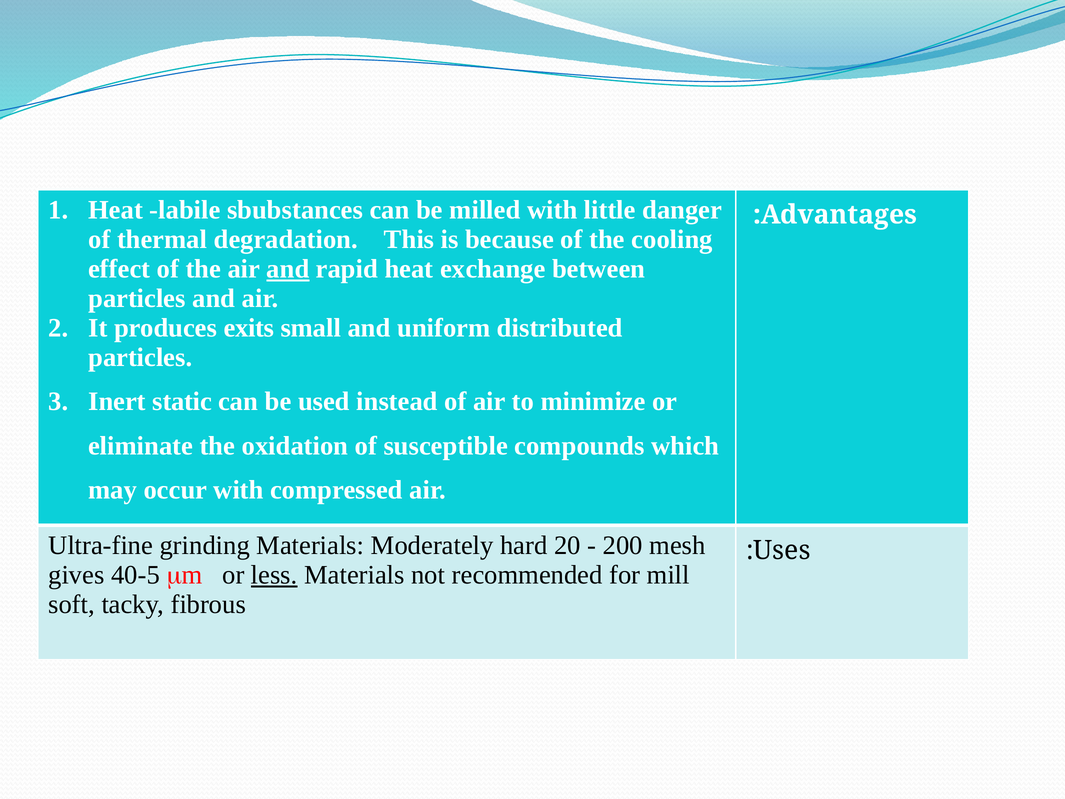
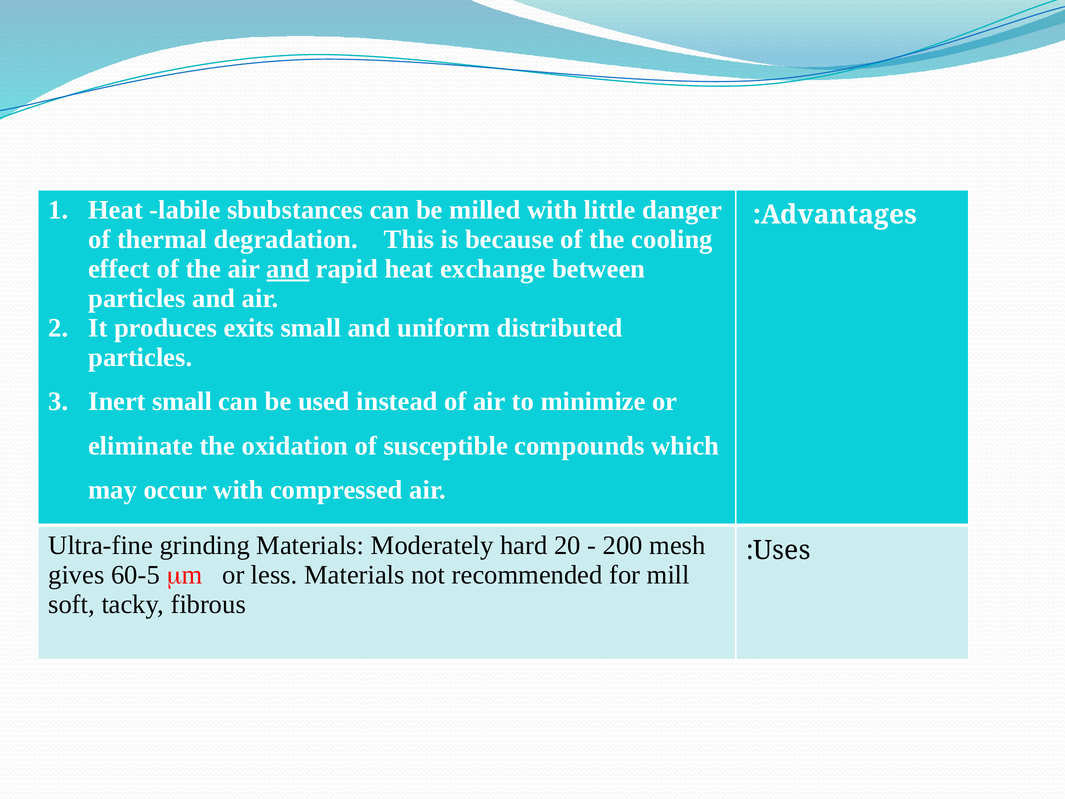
Inert static: static -> small (182, 402)
40-5: 40-5 -> 60-5 (135, 575)
less underline: present -> none (274, 575)
